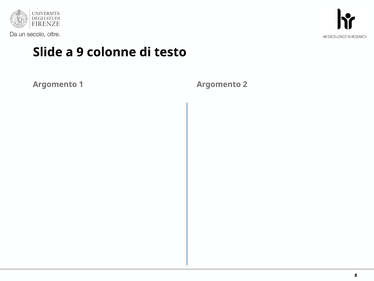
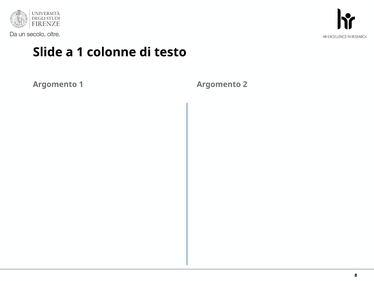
a 9: 9 -> 1 (80, 52)
